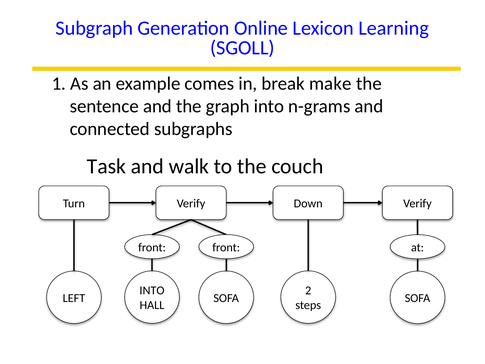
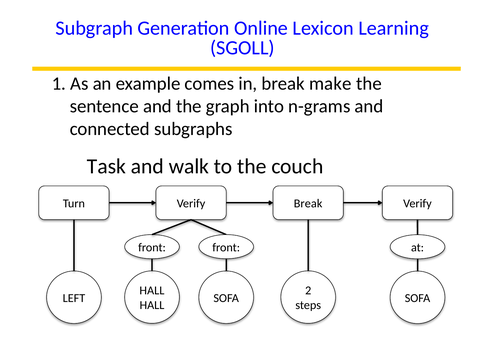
Verify Down: Down -> Break (308, 203)
INTO: INTO -> HALL (152, 290)
